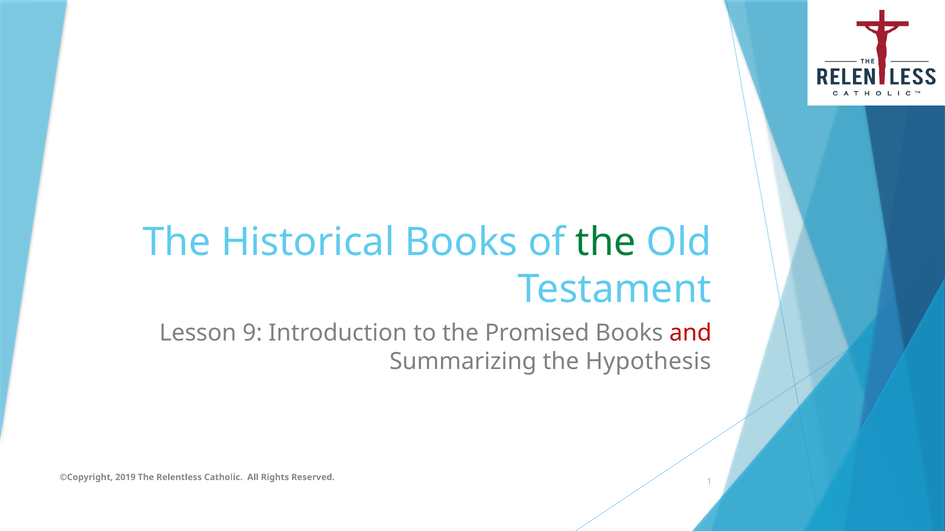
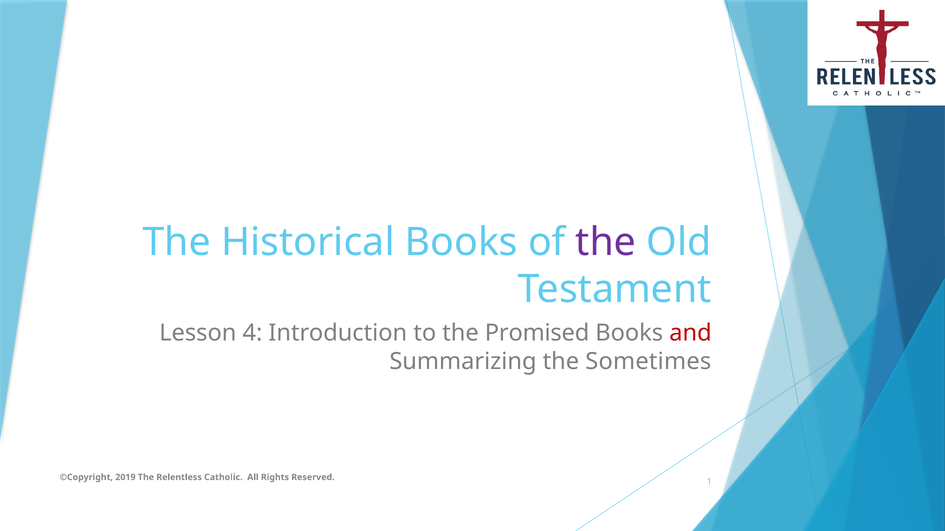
the colour: green -> purple (606, 242)
9: 9 -> 4 (252, 333)
Hypothesis: Hypothesis -> Sometimes (648, 362)
